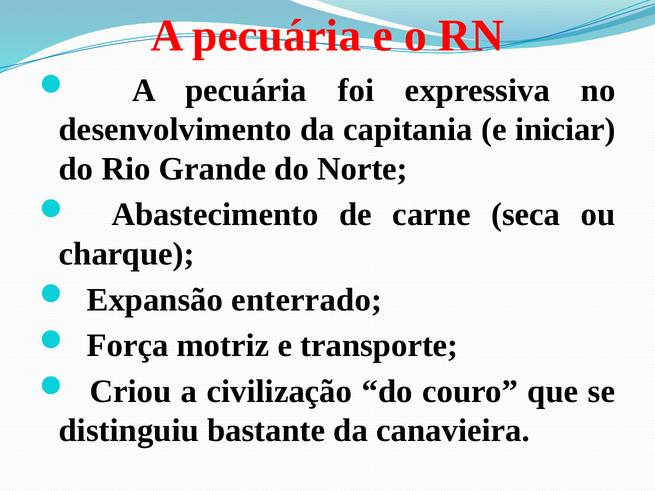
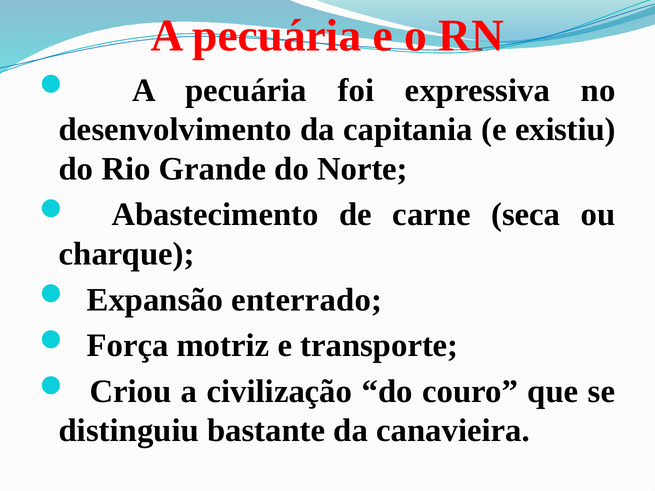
iniciar: iniciar -> existiu (565, 130)
